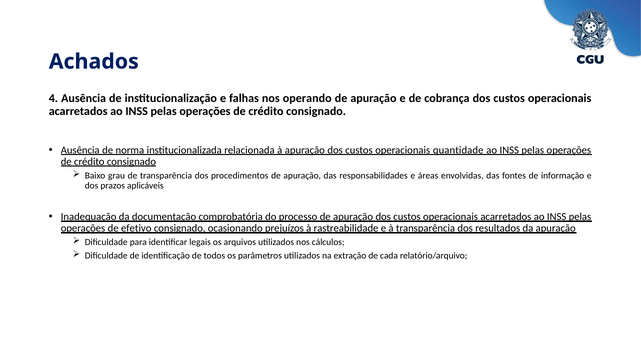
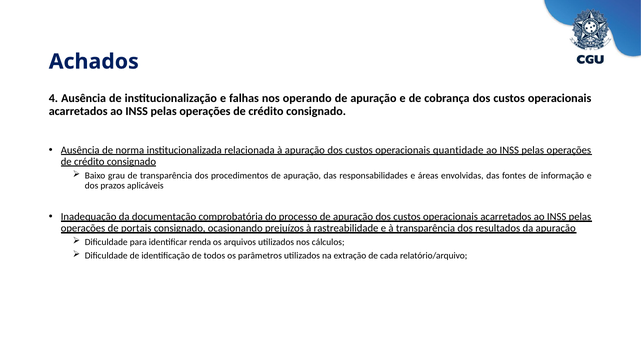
efetivo: efetivo -> portais (136, 228)
legais: legais -> renda (200, 243)
